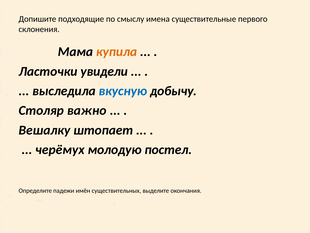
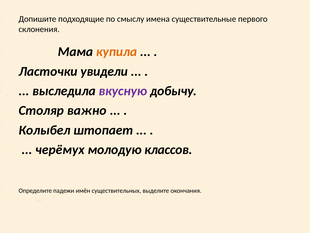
вкусную colour: blue -> purple (123, 91)
Вешалку: Вешалку -> Колыбел (44, 130)
постел: постел -> классов (168, 149)
